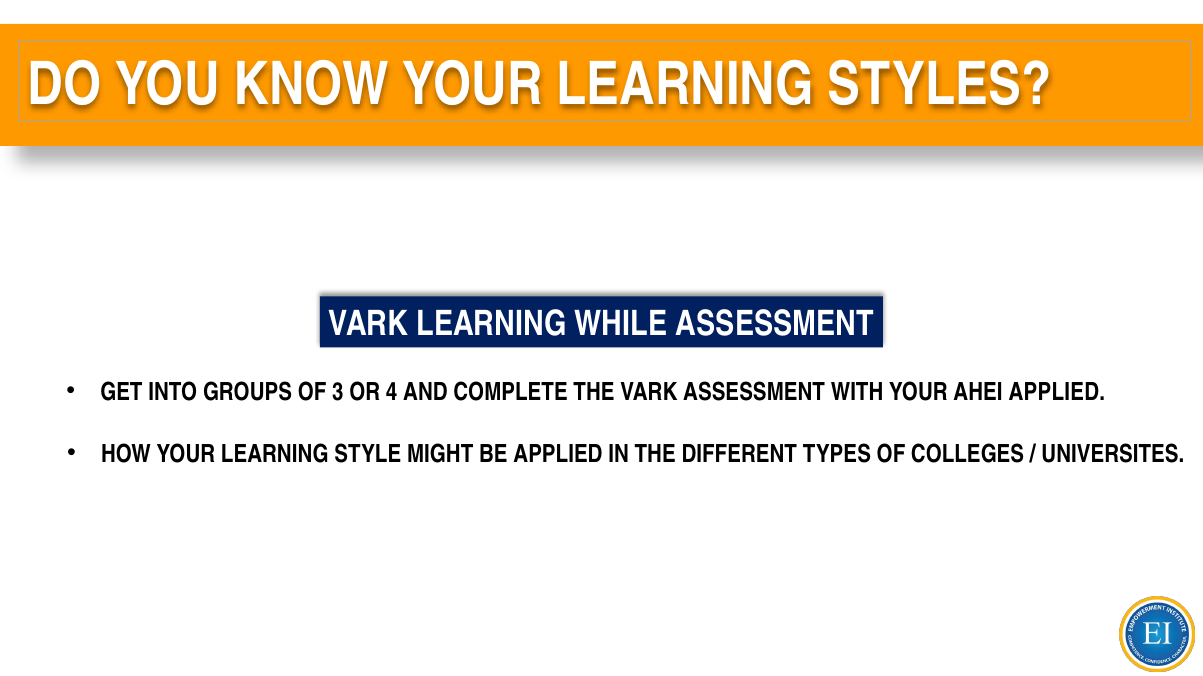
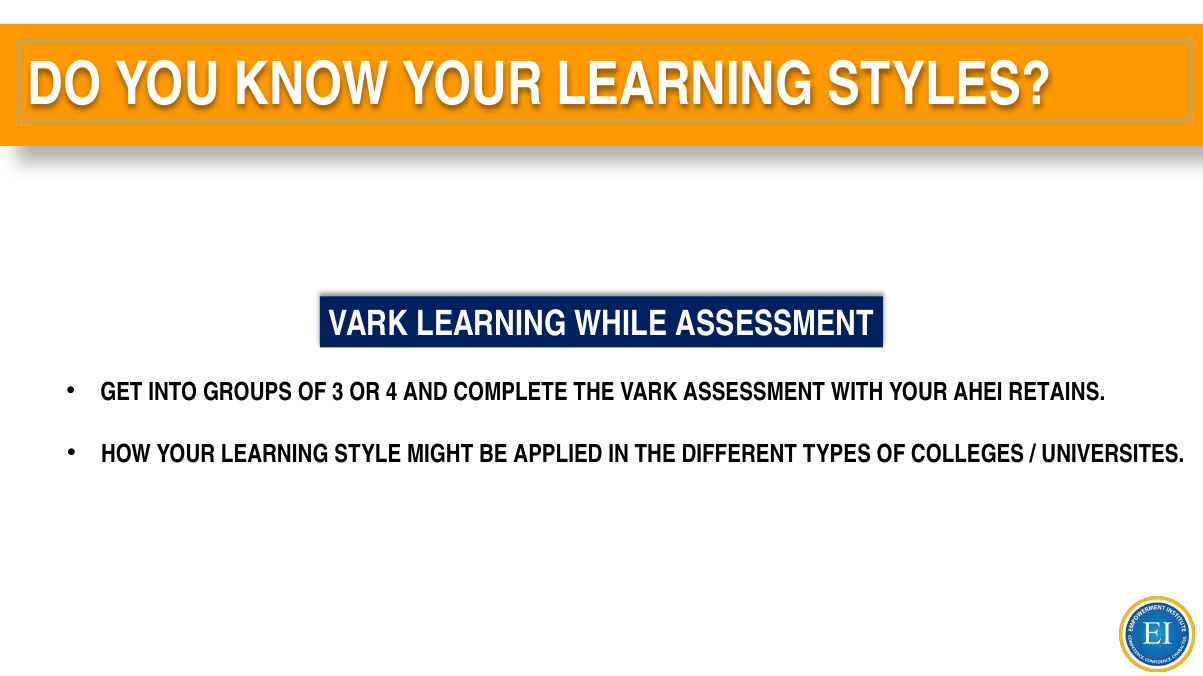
AHEI APPLIED: APPLIED -> RETAINS (1057, 392)
